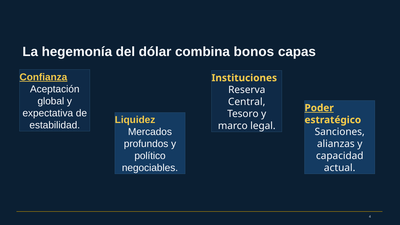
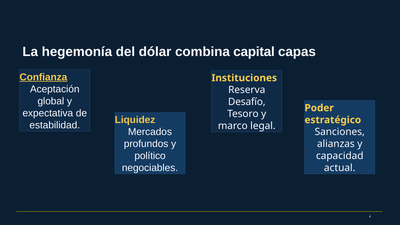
bonos: bonos -> capital (254, 52)
Central: Central -> Desafío (247, 102)
Poder underline: present -> none (319, 108)
